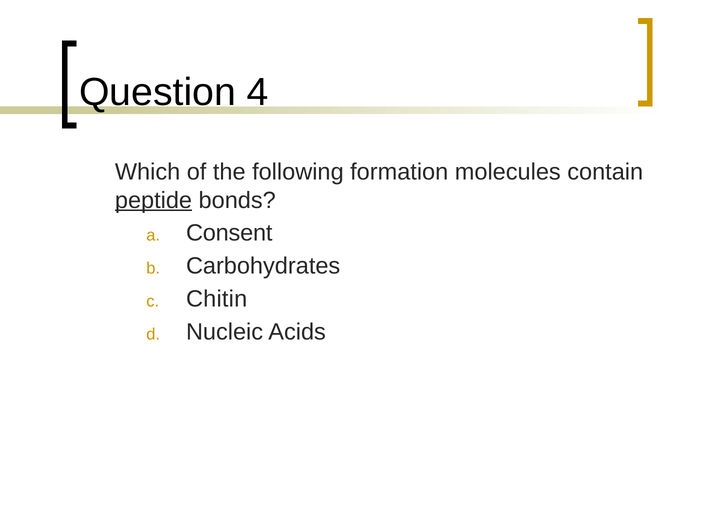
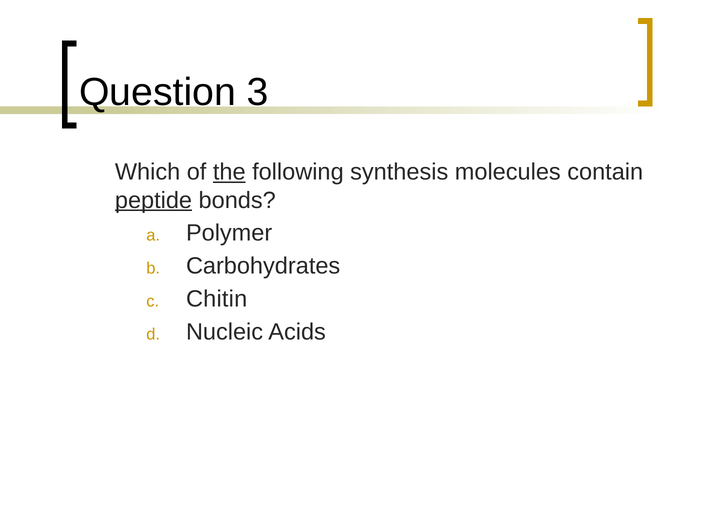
4: 4 -> 3 (258, 92)
the underline: none -> present (229, 172)
formation: formation -> synthesis (399, 172)
Consent: Consent -> Polymer (229, 233)
